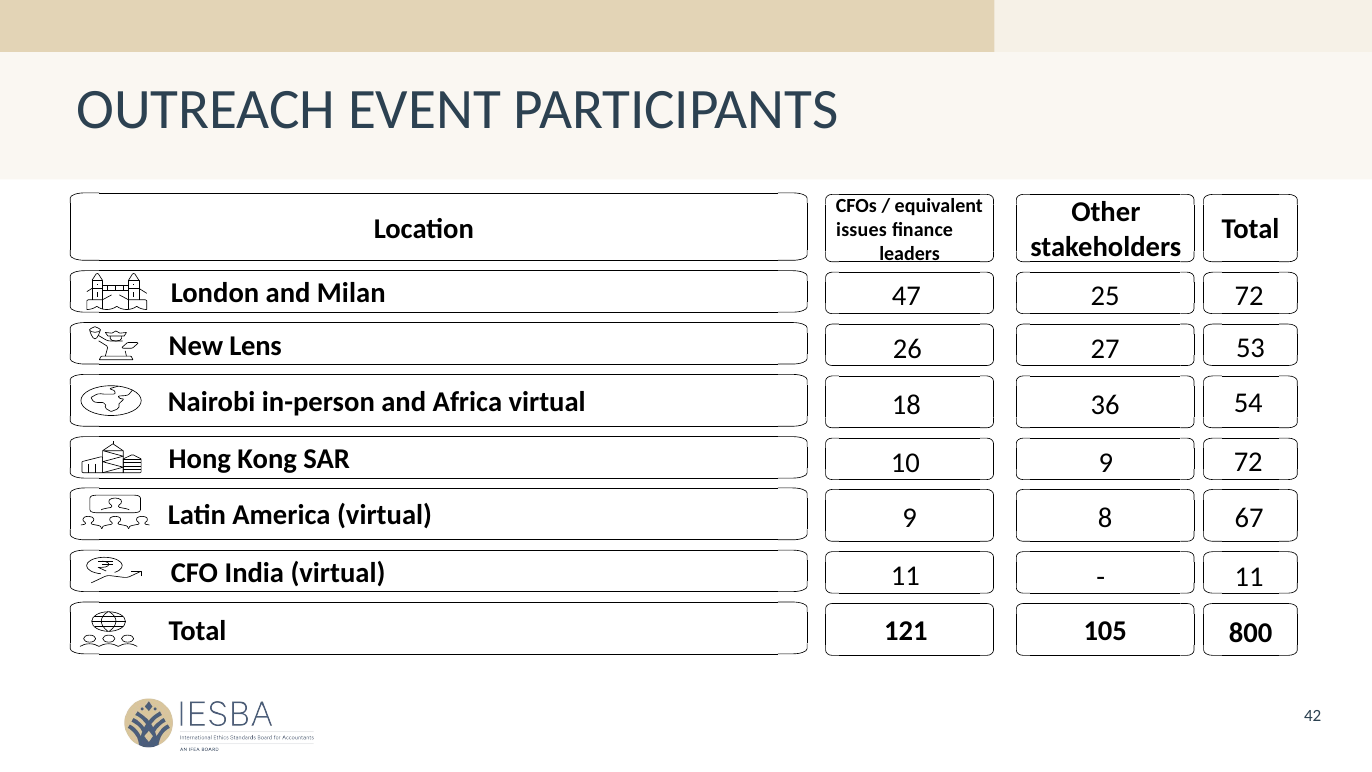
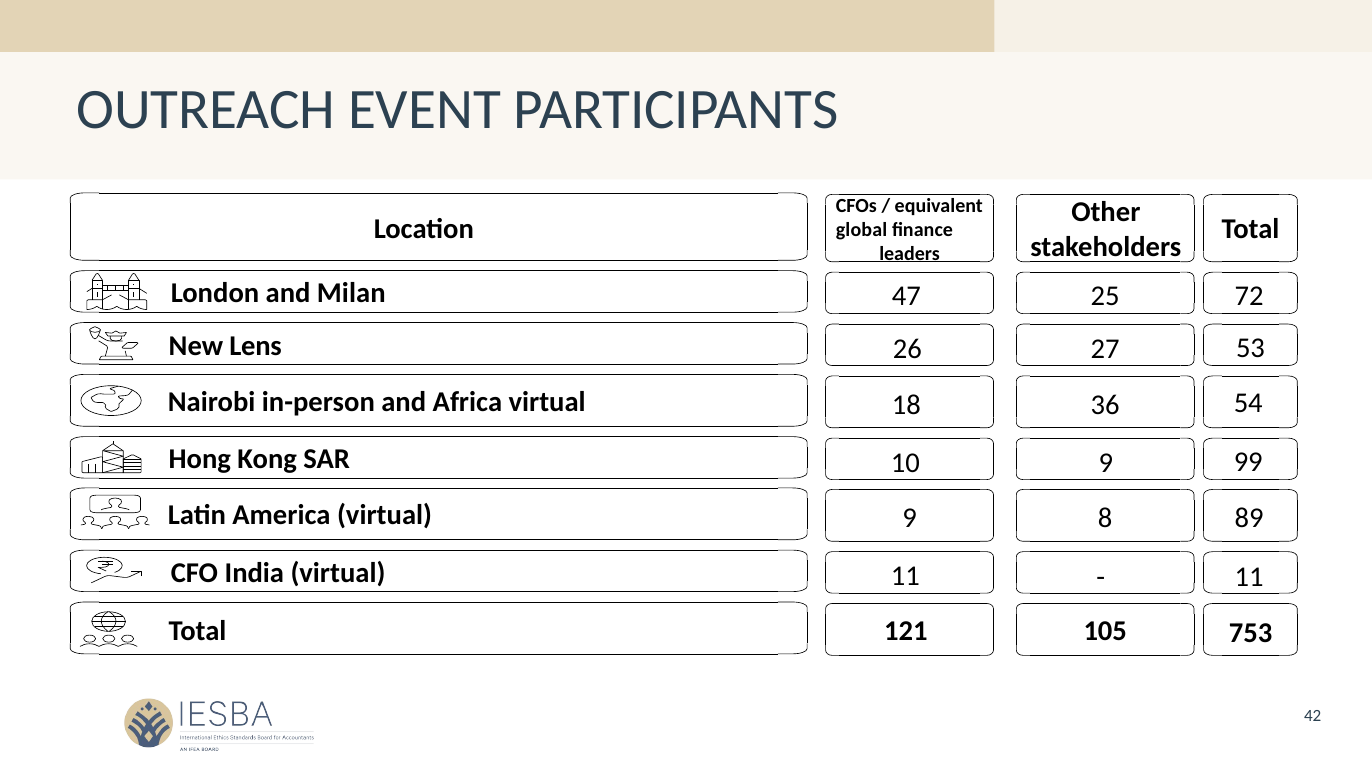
issues: issues -> global (862, 230)
9 72: 72 -> 99 (1248, 462)
67: 67 -> 89 (1249, 518)
800: 800 -> 753 (1251, 633)
